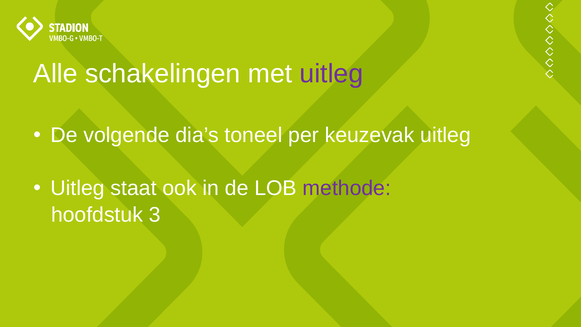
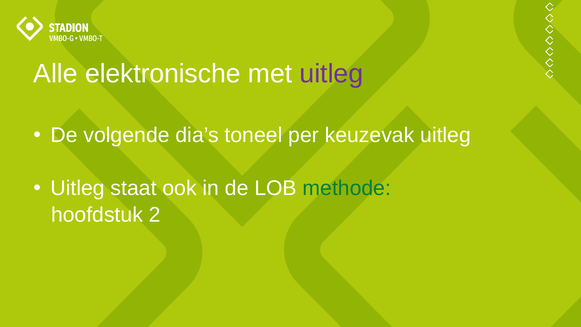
schakelingen: schakelingen -> elektronische (163, 74)
methode colour: purple -> green (347, 188)
3: 3 -> 2 (155, 215)
